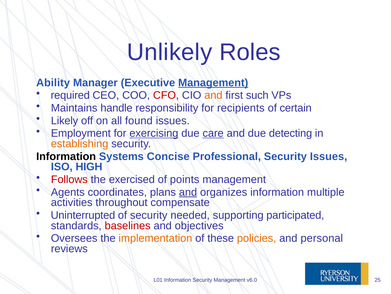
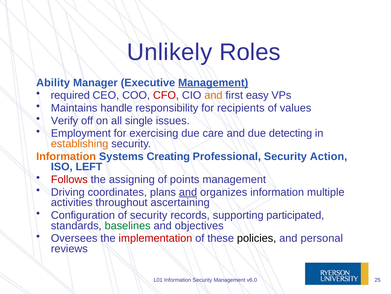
such: such -> easy (257, 95)
certain: certain -> values (296, 108)
Likely: Likely -> Verify (65, 120)
found: found -> single (139, 120)
exercising underline: present -> none (154, 133)
care underline: present -> none (213, 133)
Information colour: black -> orange (66, 156)
Concise: Concise -> Creating (168, 156)
Security Issues: Issues -> Action (329, 156)
HIGH: HIGH -> LEFT (89, 166)
exercised: exercised -> assigning (132, 179)
Agents: Agents -> Driving (68, 192)
compensate: compensate -> ascertaining (180, 202)
Uninterrupted: Uninterrupted -> Configuration (83, 215)
needed: needed -> records (190, 215)
baselines colour: red -> green (128, 225)
implementation colour: orange -> red (155, 238)
policies colour: orange -> black (257, 238)
